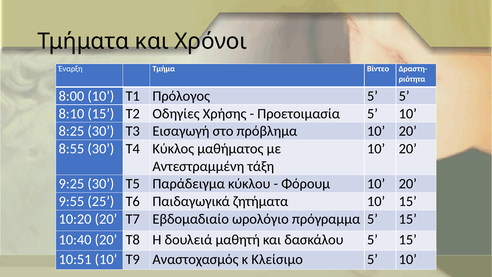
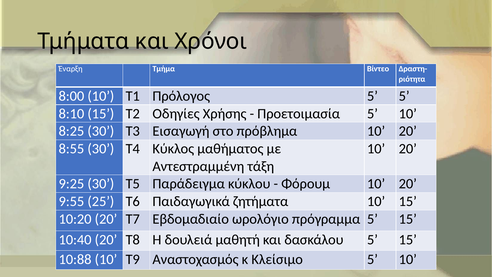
10:51: 10:51 -> 10:88 (75, 259)
